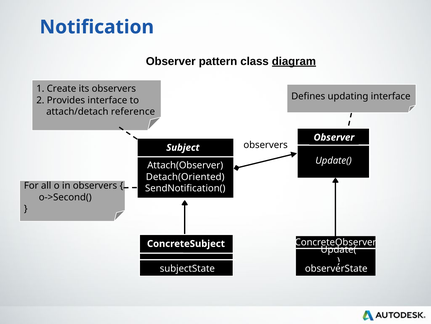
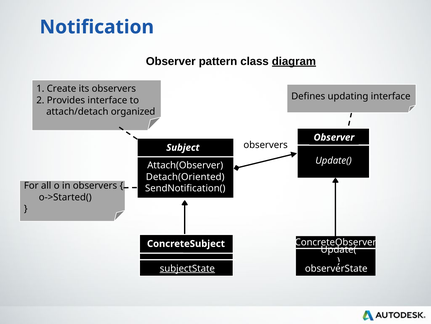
reference: reference -> organized (133, 111)
o->Second(: o->Second( -> o->Started( (65, 197)
subjectState underline: none -> present (187, 268)
